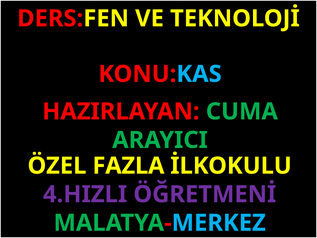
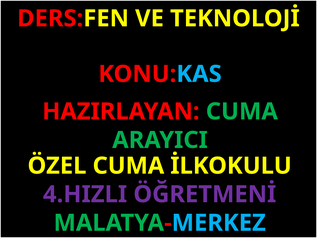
ÖZEL FAZLA: FAZLA -> CUMA (128, 166)
